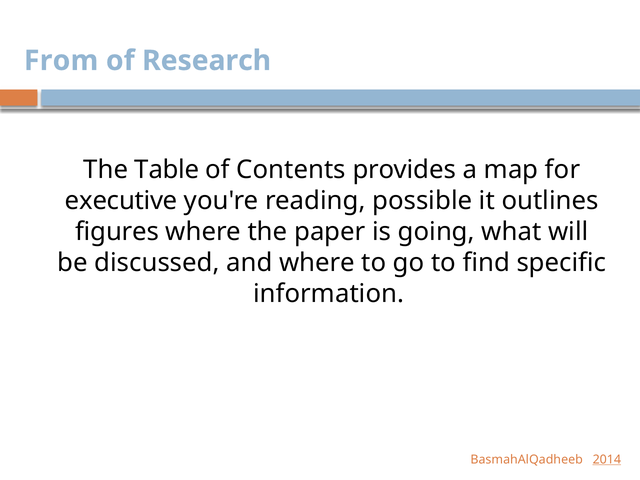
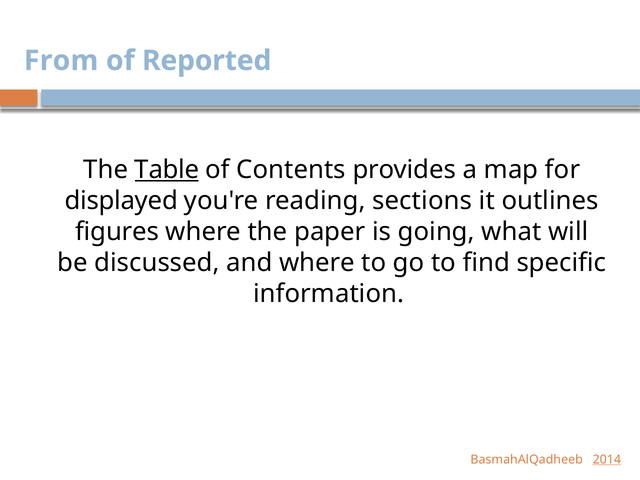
Research: Research -> Reported (207, 61)
Table underline: none -> present (167, 170)
executive: executive -> displayed (121, 201)
possible: possible -> sections (422, 201)
